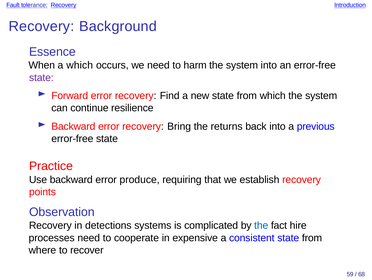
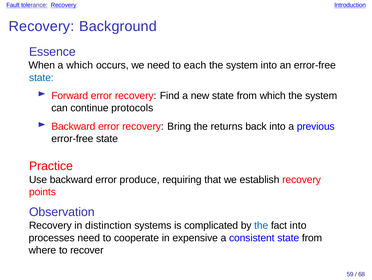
harm: harm -> each (195, 65)
state colour: purple -> blue (41, 77)
resilience: resilience -> protocols (132, 108)
detections: detections -> distinction (108, 225)
fact hire: hire -> into (298, 225)
